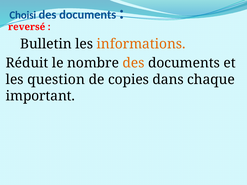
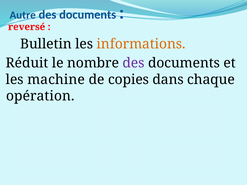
Choisi: Choisi -> Autre (23, 15)
des colour: orange -> purple (134, 63)
question: question -> machine (56, 80)
important: important -> opération (40, 96)
